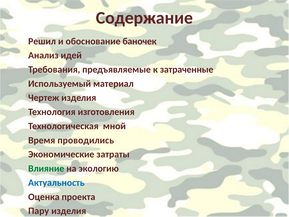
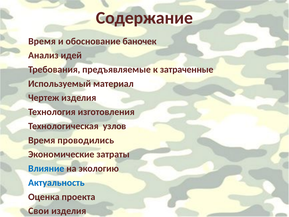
Решил: Решил -> Время (42, 41)
мной: мной -> узлов (114, 126)
Влияние colour: green -> blue (46, 168)
Пару: Пару -> Свои (39, 211)
